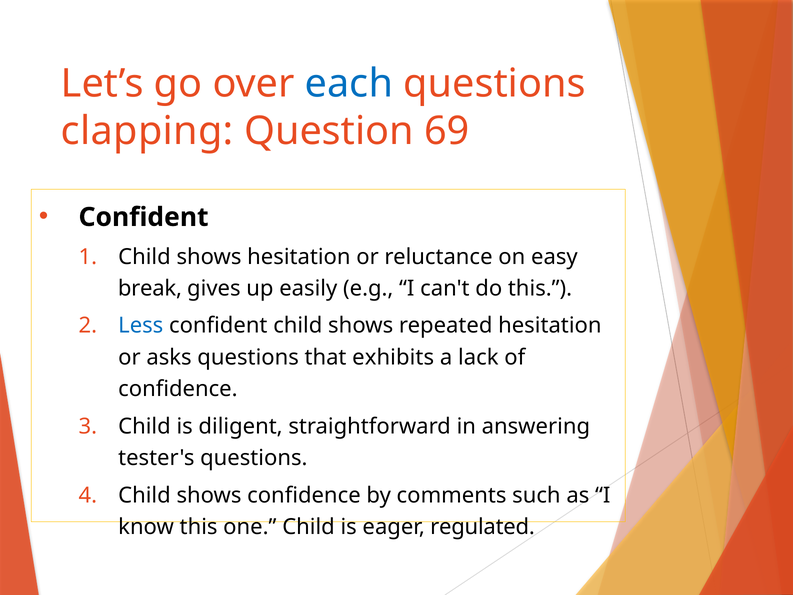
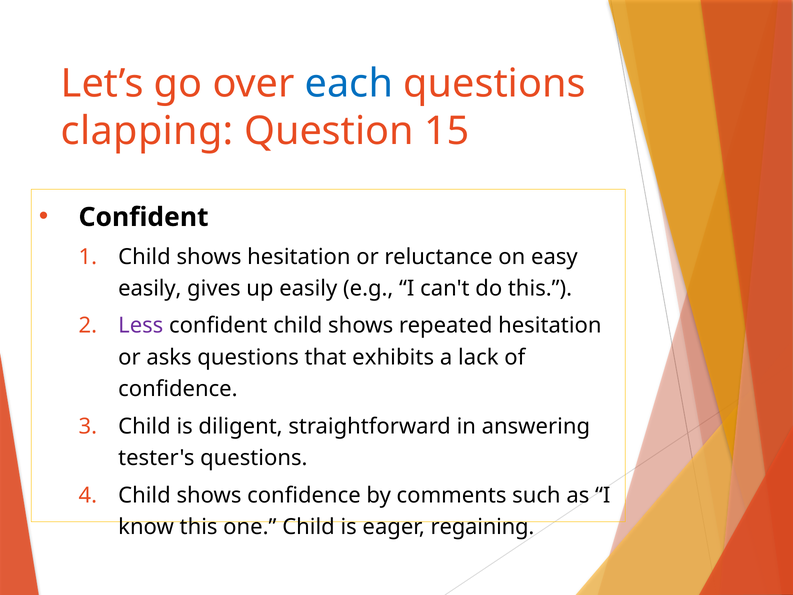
69: 69 -> 15 (447, 131)
break: break -> easily (150, 288)
Less colour: blue -> purple (141, 326)
regulated: regulated -> regaining (482, 527)
